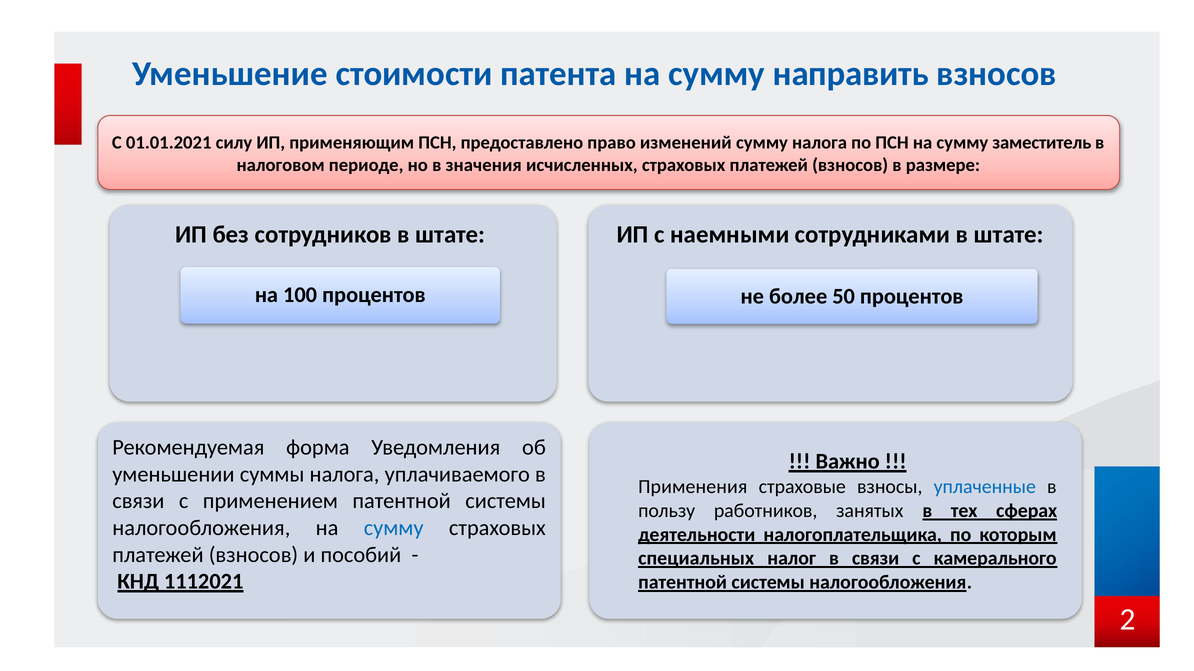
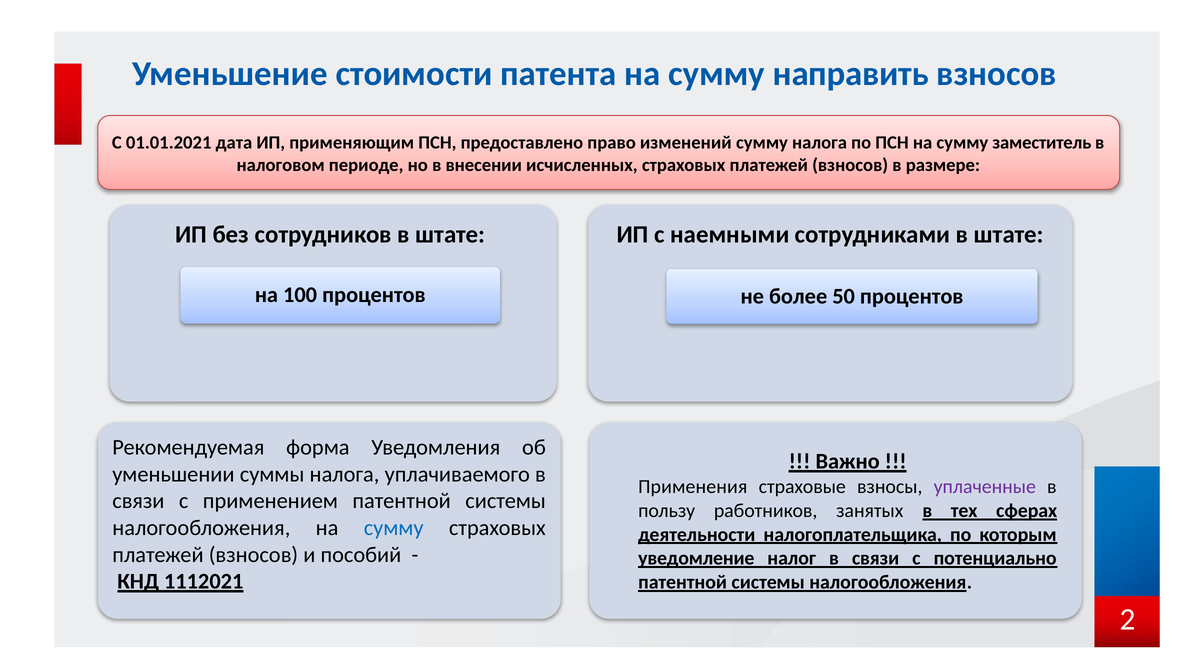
силу: силу -> дата (234, 143)
значения: значения -> внесении (484, 165)
уплаченные colour: blue -> purple (985, 487)
специальных: специальных -> уведомление (696, 559)
камерального: камерального -> потенциально (995, 559)
